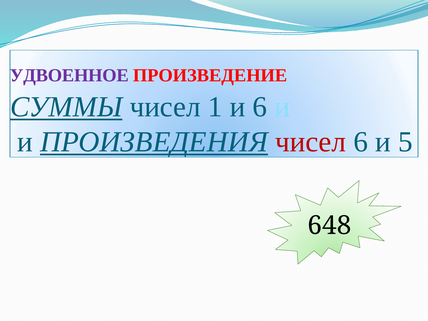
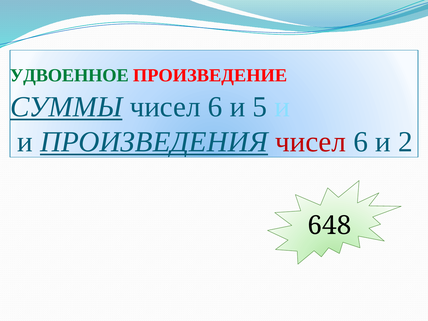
УДВОЕННОЕ colour: purple -> green (69, 75)
СУММЫ чисел 1: 1 -> 6 (215, 107)
и 6: 6 -> 5 (260, 107)
5: 5 -> 2 (405, 142)
